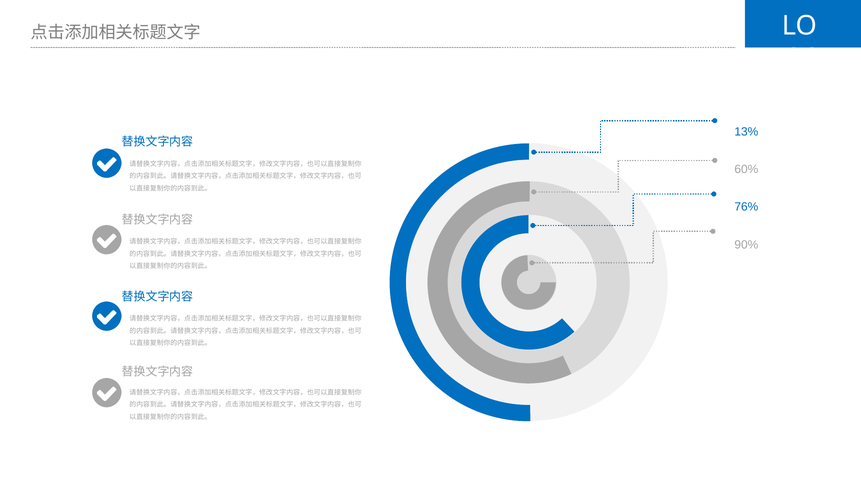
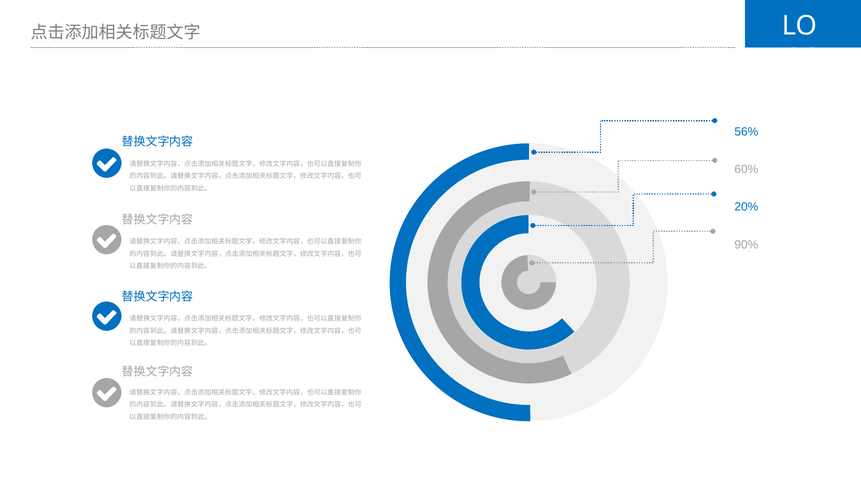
13%: 13% -> 56% (746, 132)
76%: 76% -> 20% (746, 207)
